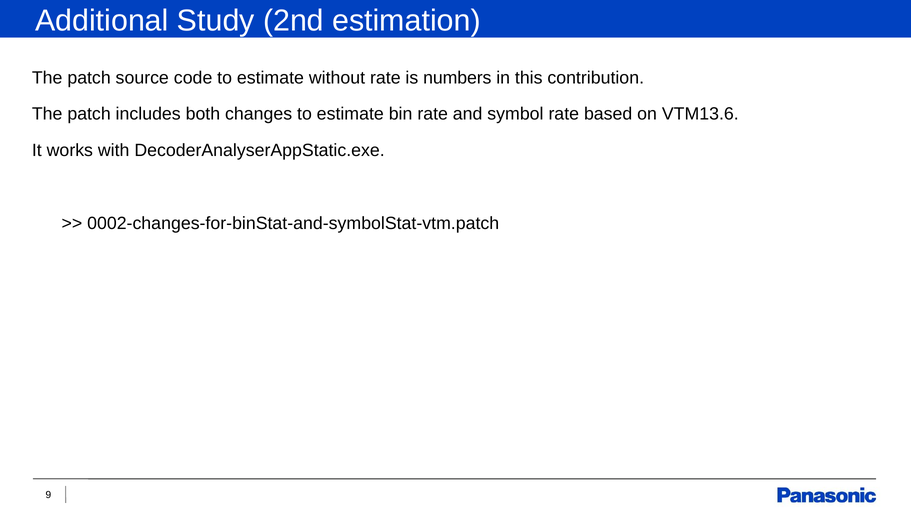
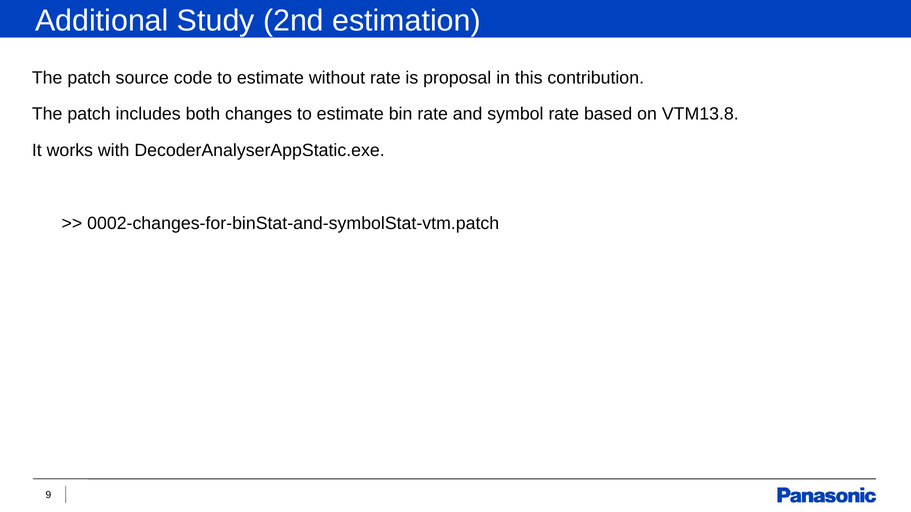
numbers: numbers -> proposal (457, 78)
VTM13.6: VTM13.6 -> VTM13.8 (700, 114)
